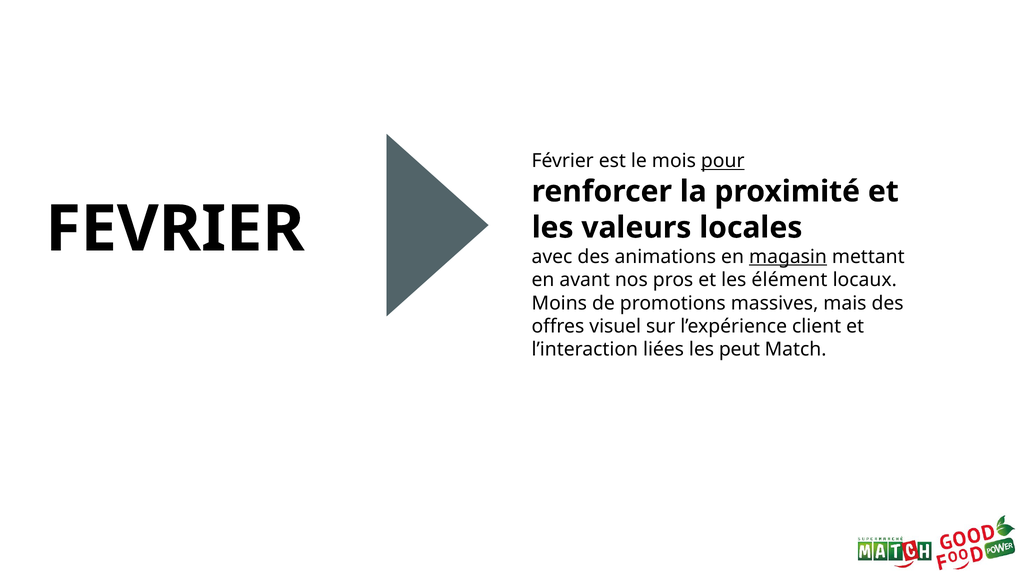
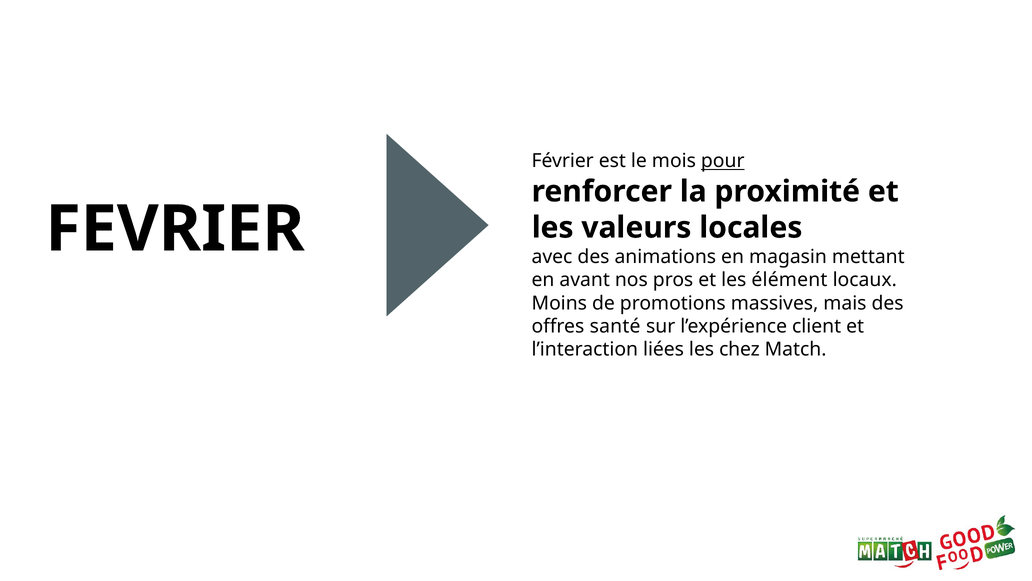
magasin underline: present -> none (788, 256)
visuel: visuel -> santé (615, 326)
peut: peut -> chez (739, 349)
